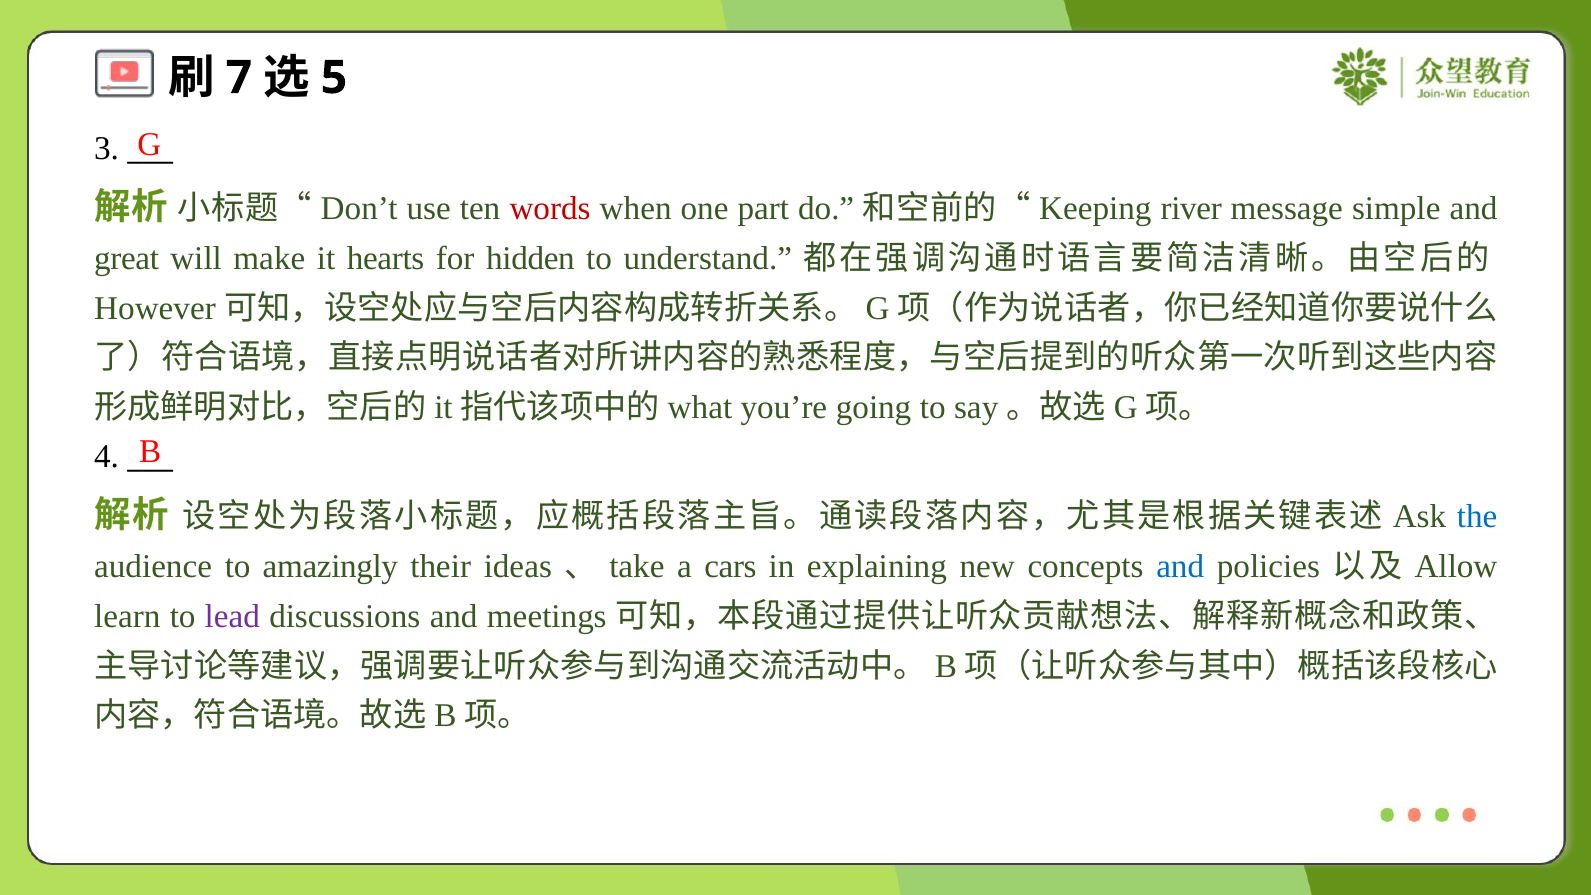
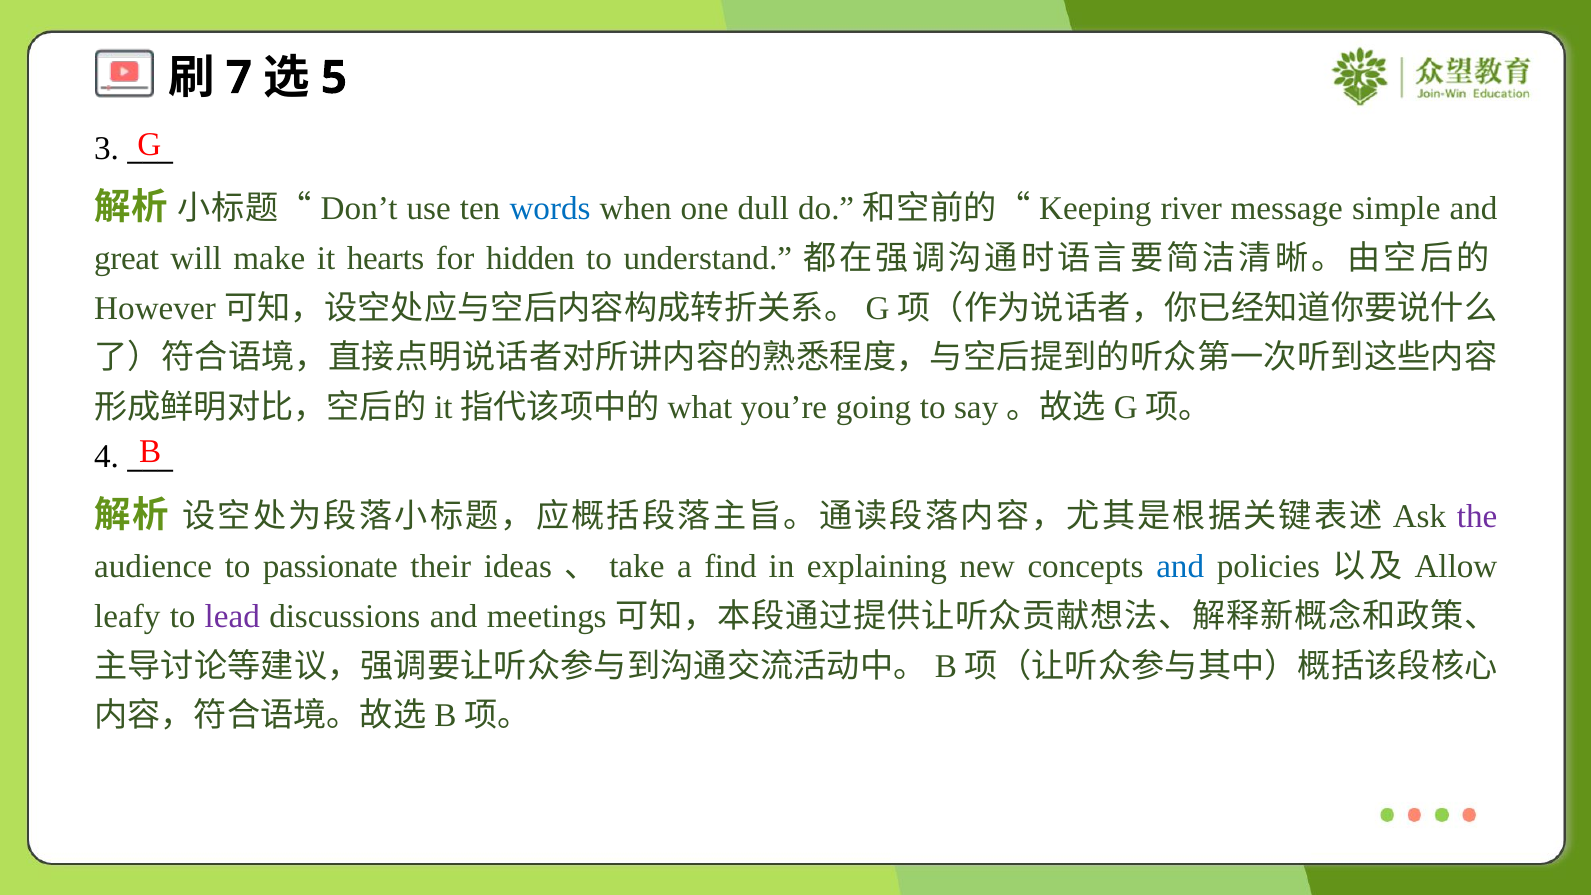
words colour: red -> blue (550, 208)
part: part -> dull (763, 208)
the colour: blue -> purple (1477, 516)
amazingly: amazingly -> passionate (330, 567)
cars: cars -> find (730, 567)
learn: learn -> leafy (127, 616)
